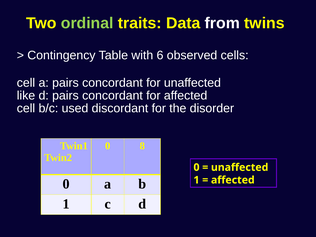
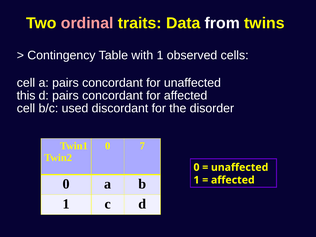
ordinal colour: light green -> pink (87, 23)
with 6: 6 -> 1 (160, 55)
like: like -> this (26, 95)
8: 8 -> 7 (142, 146)
